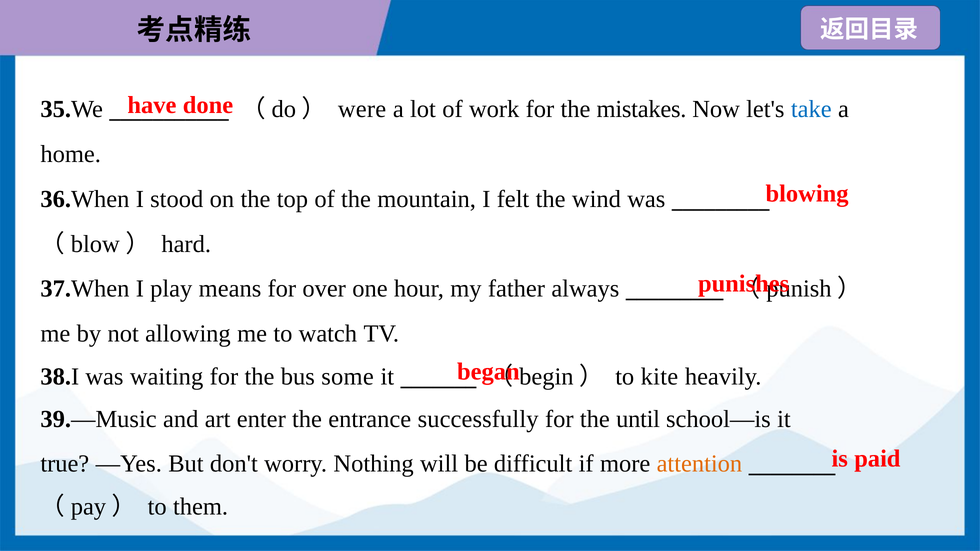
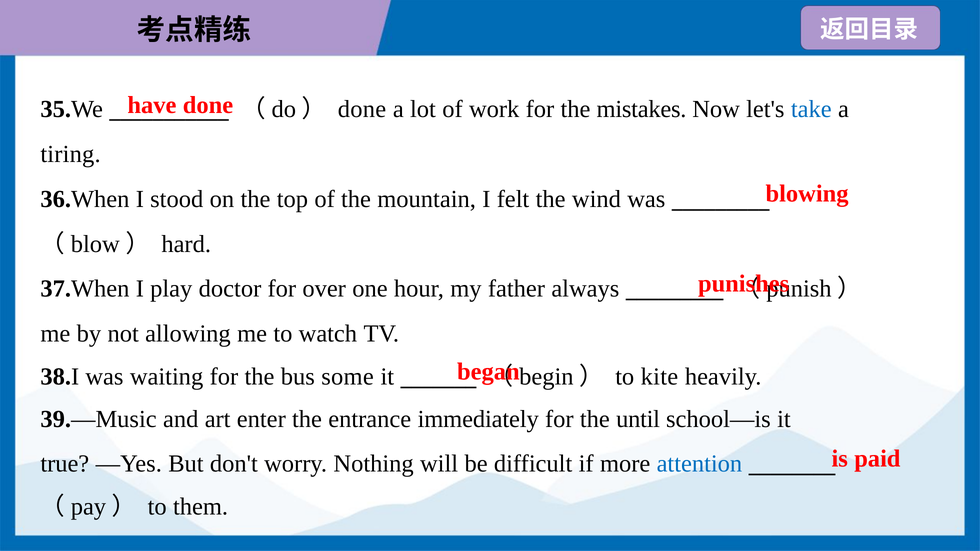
（do） were: were -> done (362, 109)
home: home -> tiring (71, 154)
means: means -> doctor (230, 289)
successfully: successfully -> immediately (478, 419)
attention colour: orange -> blue (699, 464)
